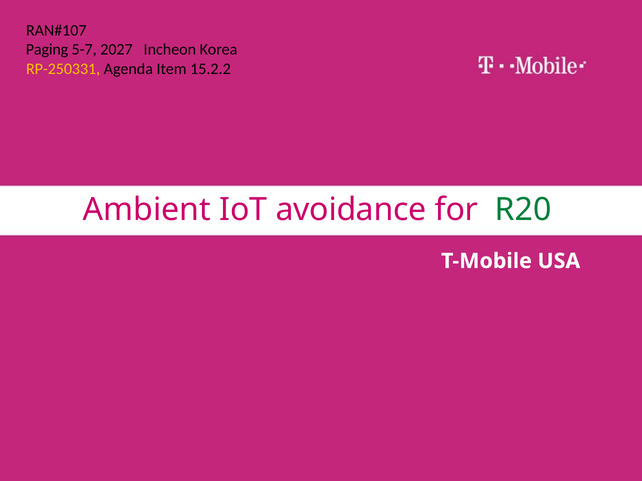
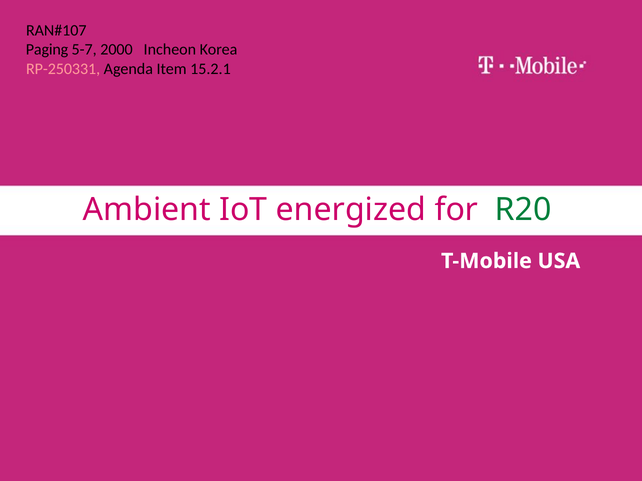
2027: 2027 -> 2000 (116, 50)
RP-250331 colour: yellow -> pink (63, 69)
15.2.2: 15.2.2 -> 15.2.1 (210, 69)
avoidance: avoidance -> energized (351, 210)
